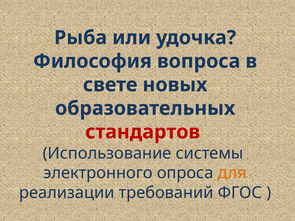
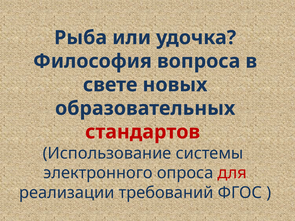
для colour: orange -> red (232, 173)
